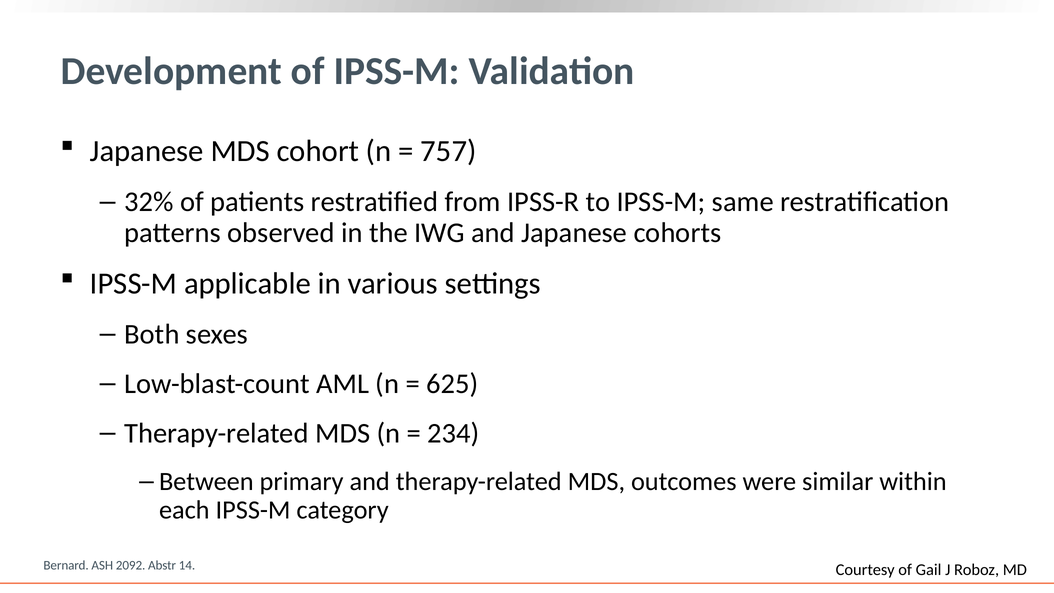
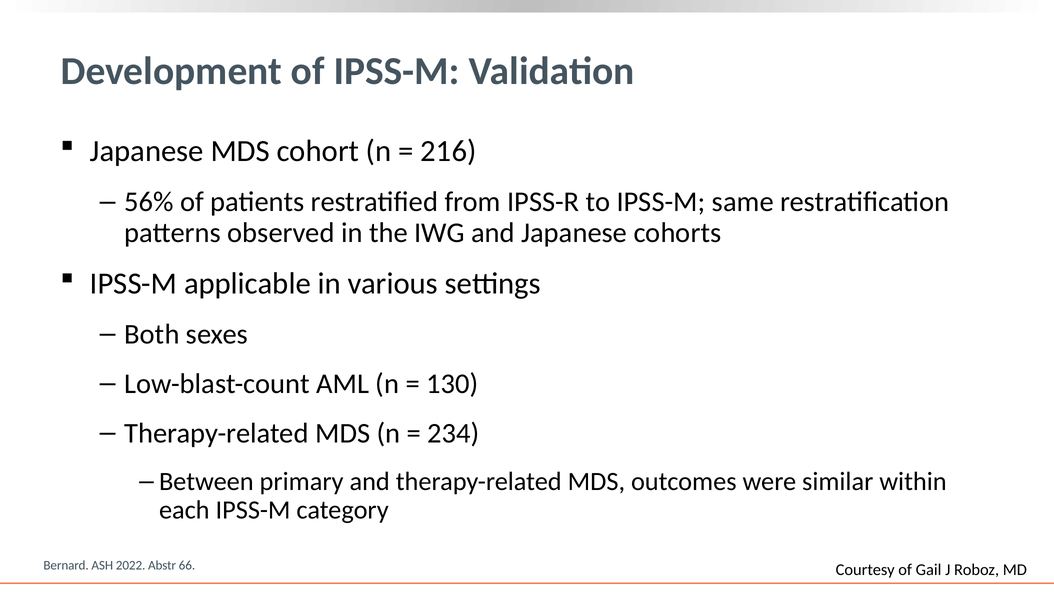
757: 757 -> 216 (448, 151)
32%: 32% -> 56% (149, 202)
625: 625 -> 130 (452, 384)
2092: 2092 -> 2022 (131, 565)
14: 14 -> 66 (187, 565)
